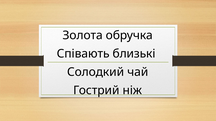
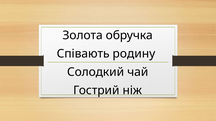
близькі: близькі -> родину (134, 54)
